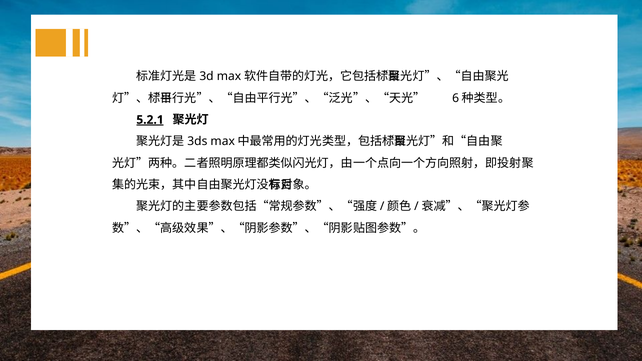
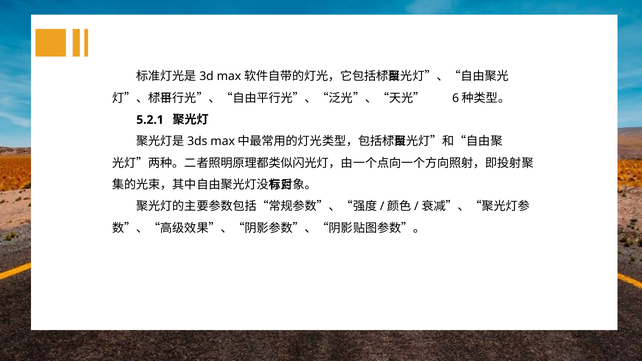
5.2.1 underline: present -> none (150, 120)
